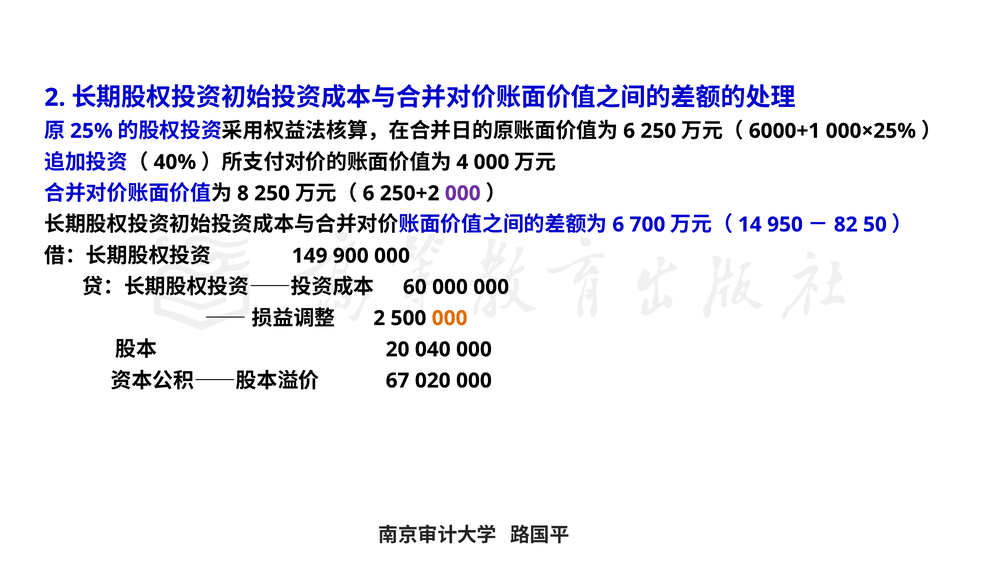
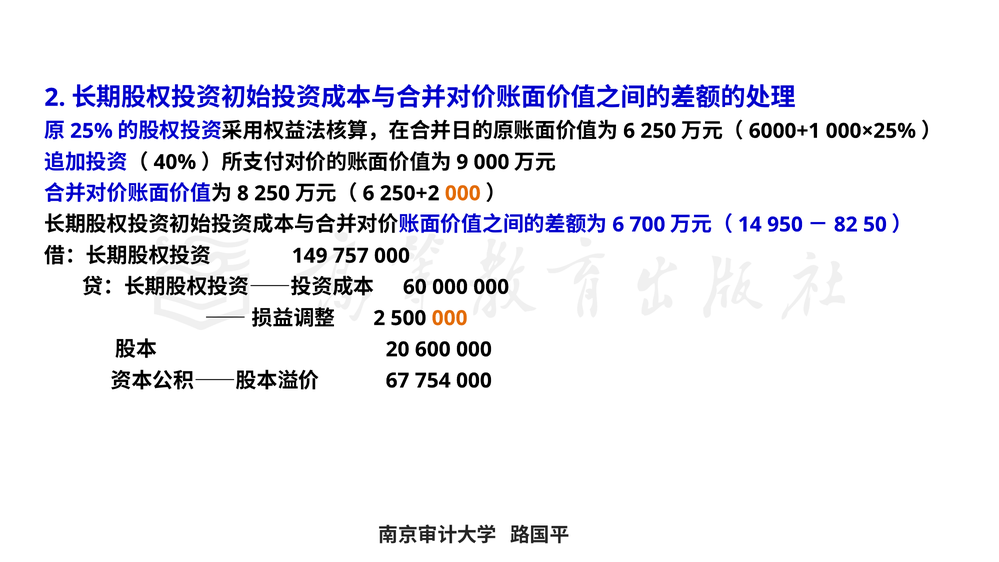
4: 4 -> 9 (462, 162)
000 colour: purple -> orange (463, 193)
900: 900 -> 757 (351, 256)
040: 040 -> 600 (433, 349)
020: 020 -> 754 (433, 381)
